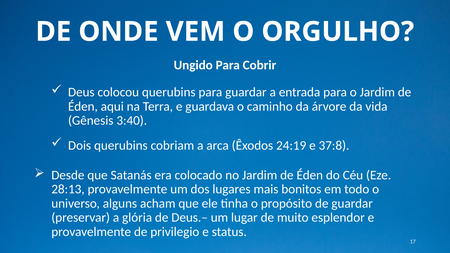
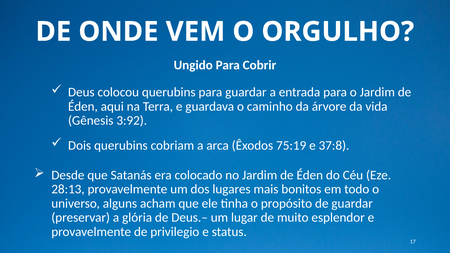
3:40: 3:40 -> 3:92 (132, 121)
24:19: 24:19 -> 75:19 (291, 146)
